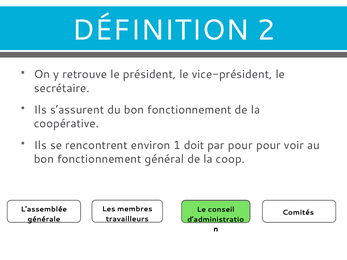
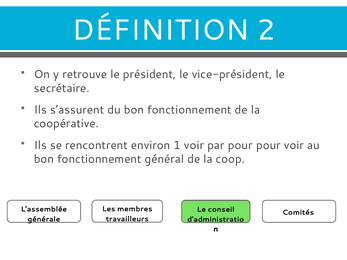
1 doit: doit -> voir (194, 145)
